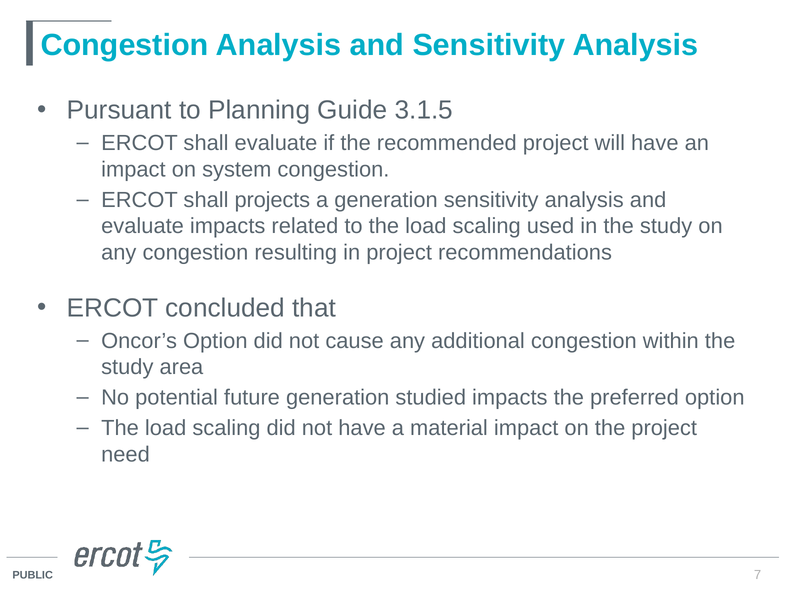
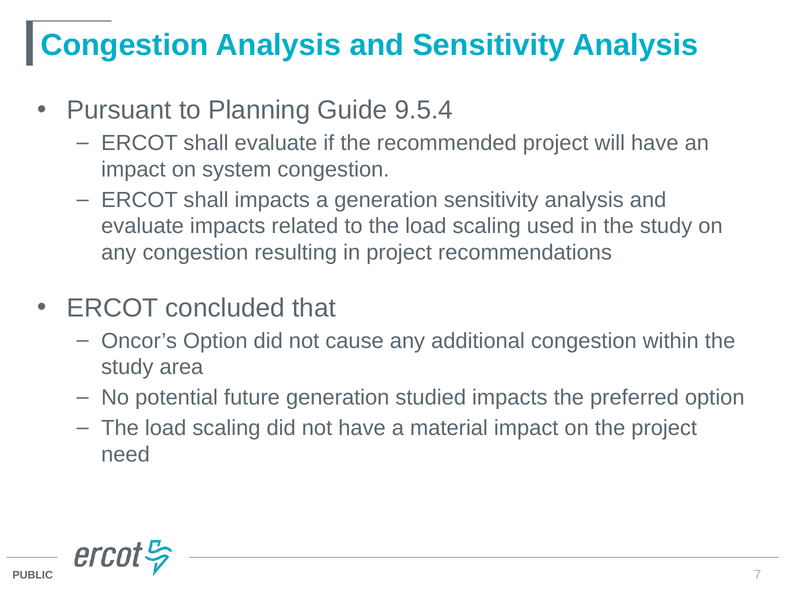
3.1.5: 3.1.5 -> 9.5.4 (424, 110)
shall projects: projects -> impacts (272, 200)
